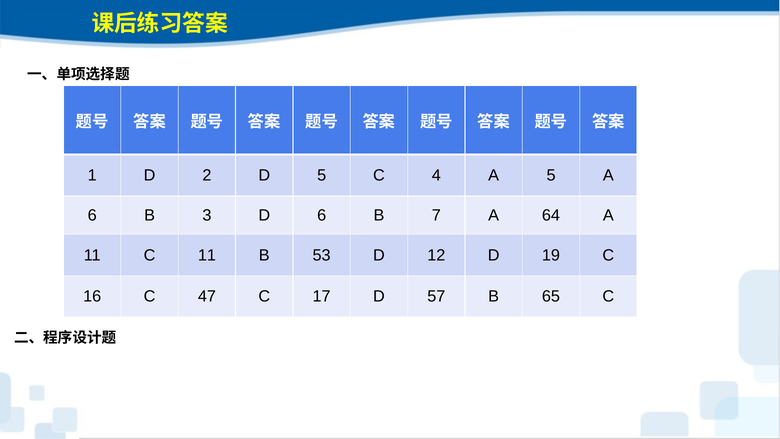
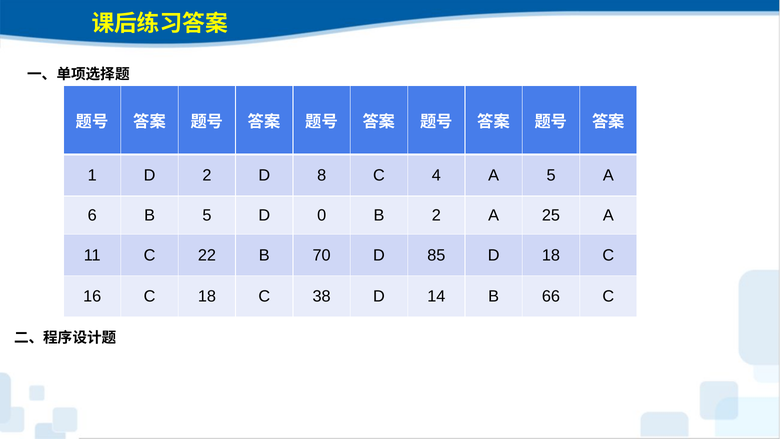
D 5: 5 -> 8 (322, 175)
B 3: 3 -> 5 (207, 215)
D 6: 6 -> 0 (322, 215)
B 7: 7 -> 2 (436, 215)
64: 64 -> 25 (551, 215)
C 11: 11 -> 22 (207, 255)
53: 53 -> 70 (322, 255)
12: 12 -> 85 (436, 255)
D 19: 19 -> 18 (551, 255)
C 47: 47 -> 18 (207, 296)
17: 17 -> 38 (322, 296)
57: 57 -> 14 (436, 296)
65: 65 -> 66 (551, 296)
